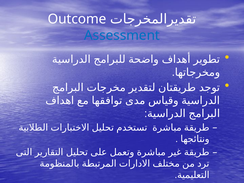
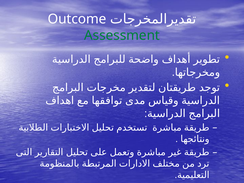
Assessment colour: blue -> green (122, 35)
